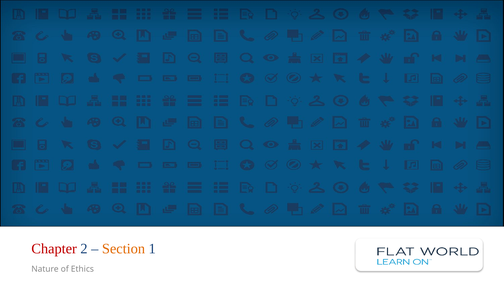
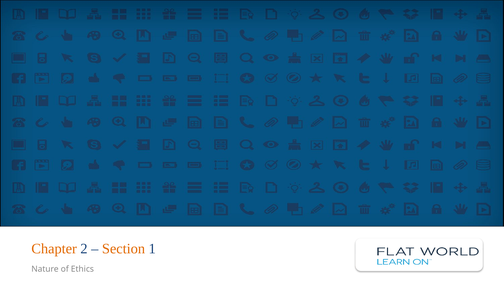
Chapter colour: red -> orange (54, 248)
